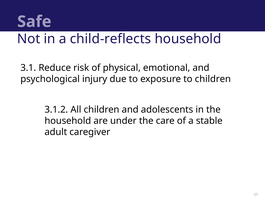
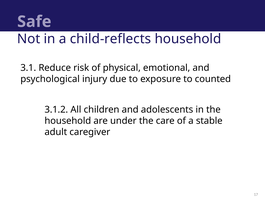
to children: children -> counted (213, 79)
